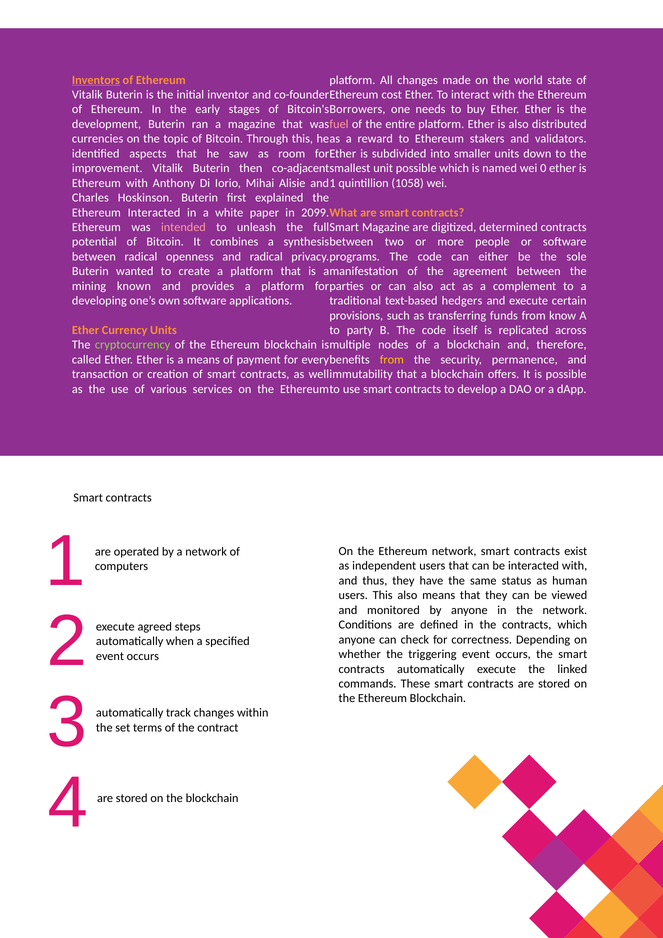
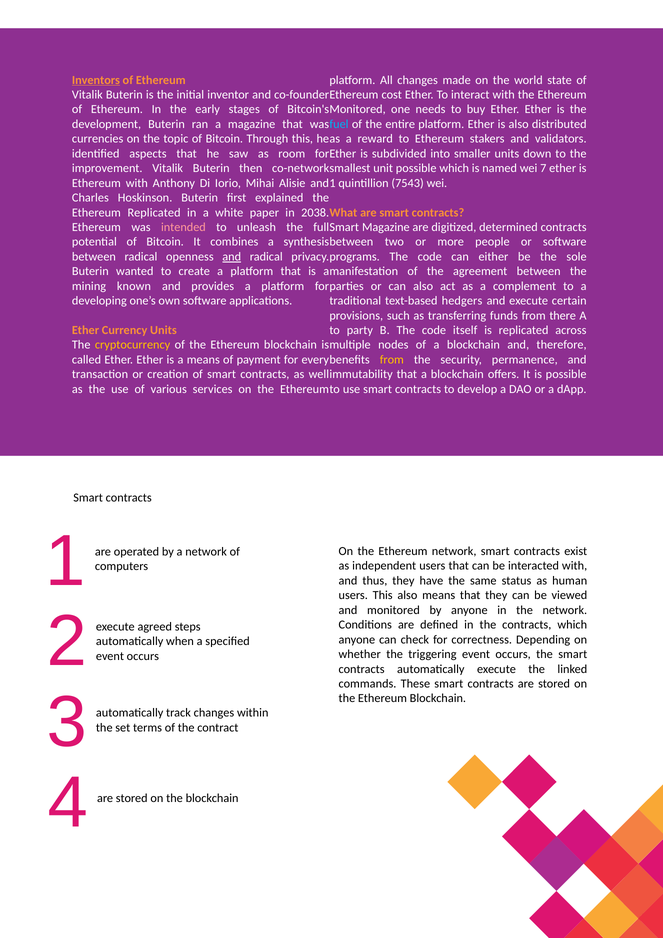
Borrowers: Borrowers -> Monitored (358, 109)
fuel colour: pink -> light blue (339, 124)
co-adjacent: co-adjacent -> co-network (301, 168)
0: 0 -> 7 (543, 168)
1058: 1058 -> 7543 (408, 183)
Ethereum Interacted: Interacted -> Replicated (154, 212)
2099: 2099 -> 2038 (315, 212)
and underline: none -> present (232, 257)
know: know -> there (563, 315)
cryptocurrency colour: light green -> yellow (133, 345)
